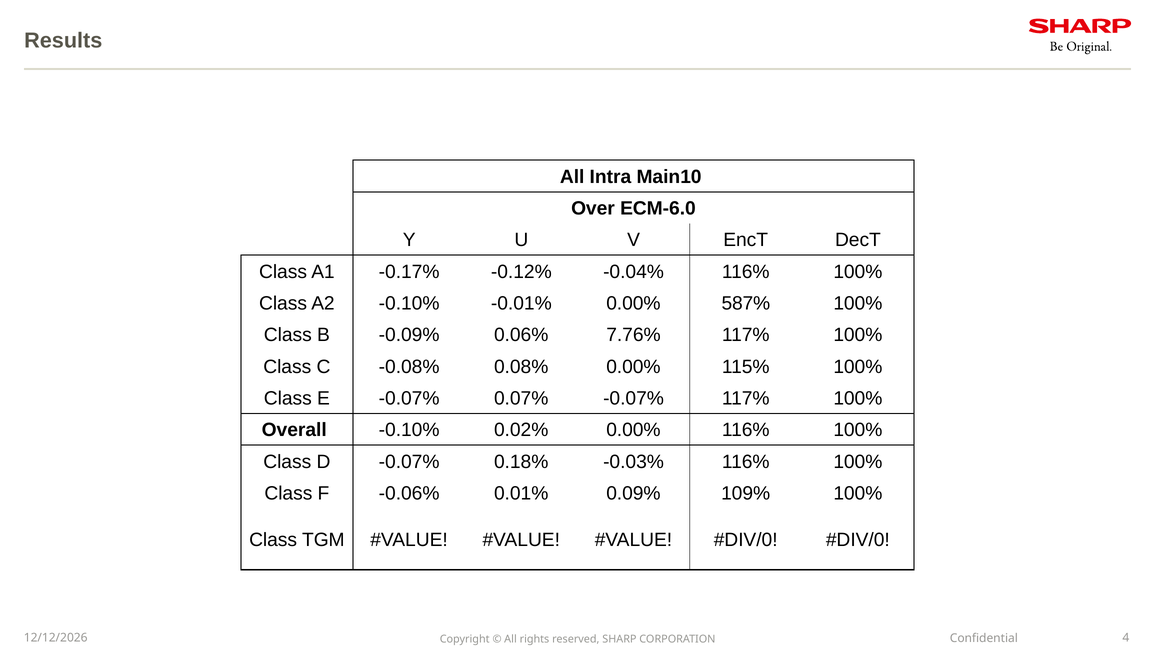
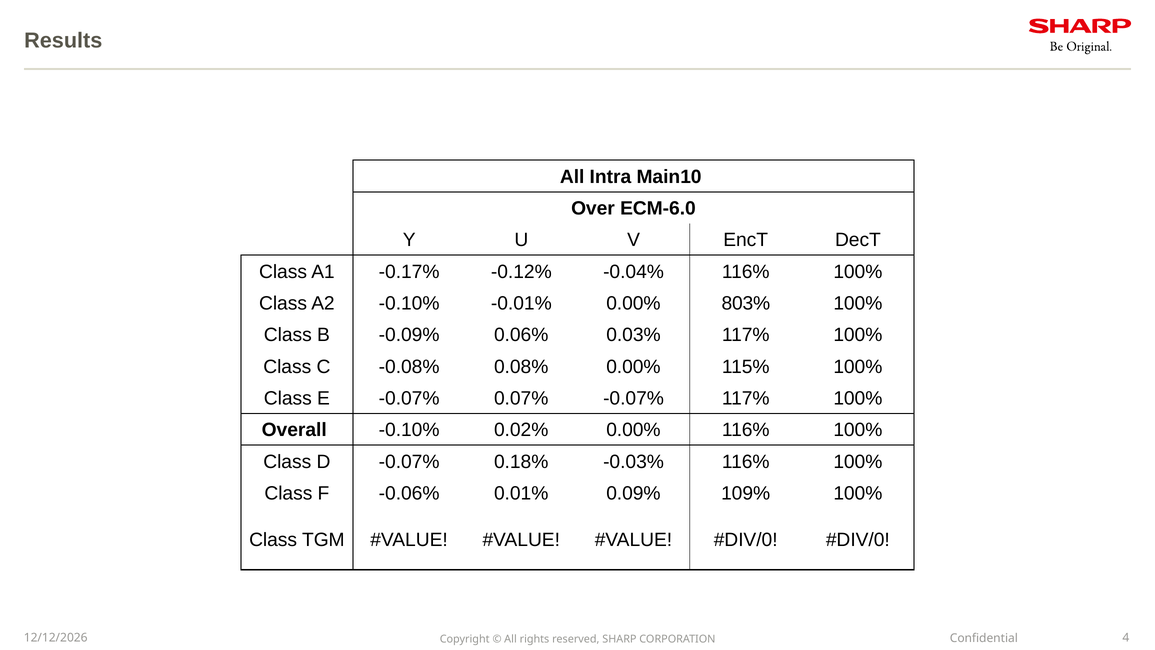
587%: 587% -> 803% (746, 303)
7.76%: 7.76% -> 0.03% (633, 335)
